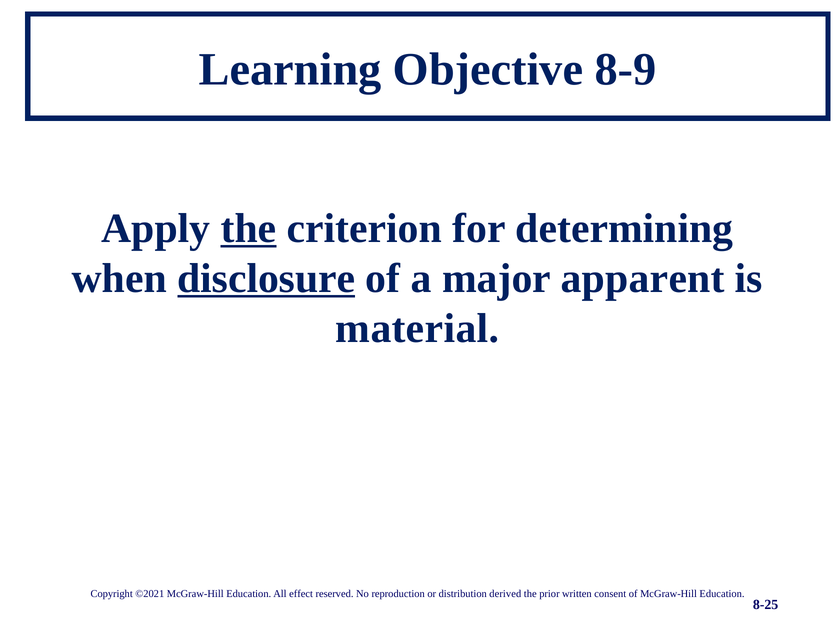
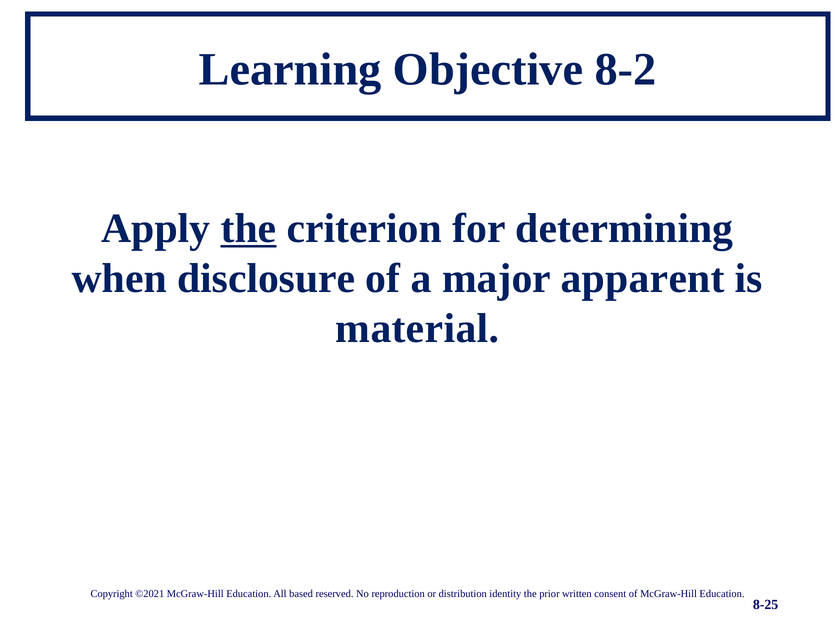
8-9: 8-9 -> 8-2 (626, 69)
disclosure underline: present -> none (266, 278)
effect: effect -> based (301, 594)
derived: derived -> identity (505, 594)
